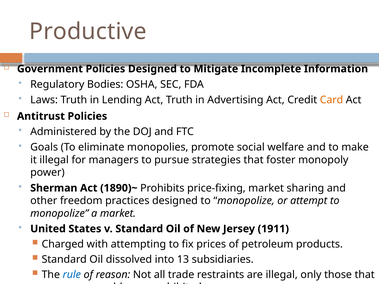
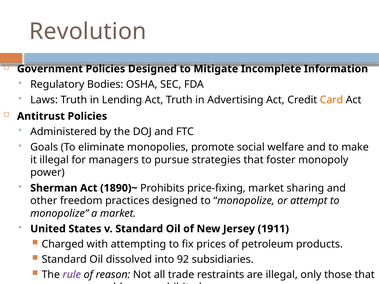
Productive: Productive -> Revolution (88, 32)
13: 13 -> 92 (183, 260)
rule colour: blue -> purple (72, 275)
